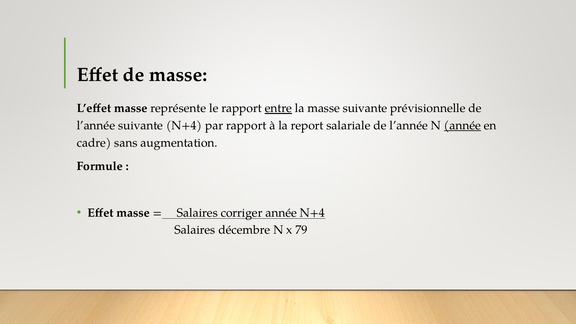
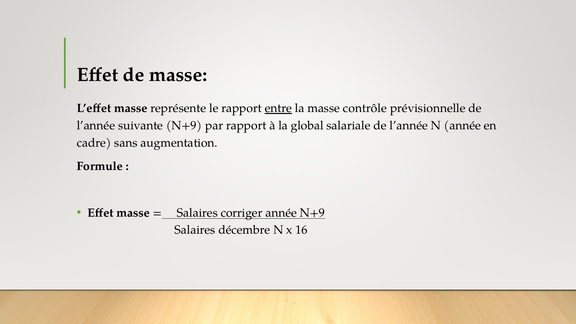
masse suivante: suivante -> contrôle (365, 108)
suivante N+4: N+4 -> N+9 (184, 126)
report: report -> global (307, 126)
année underline: present -> none (462, 126)
année N+4: N+4 -> N+9 (312, 213)
79: 79 -> 16 (302, 230)
